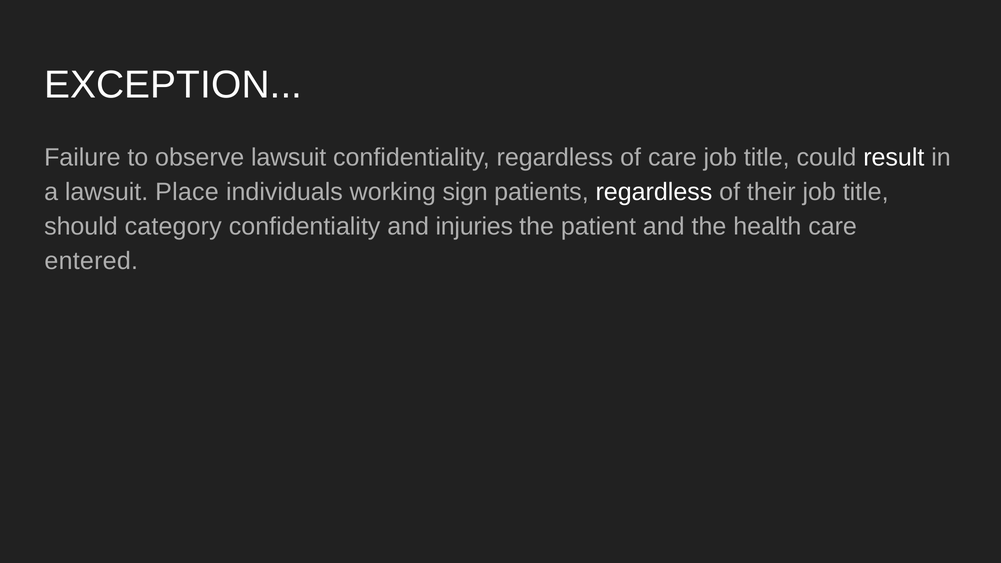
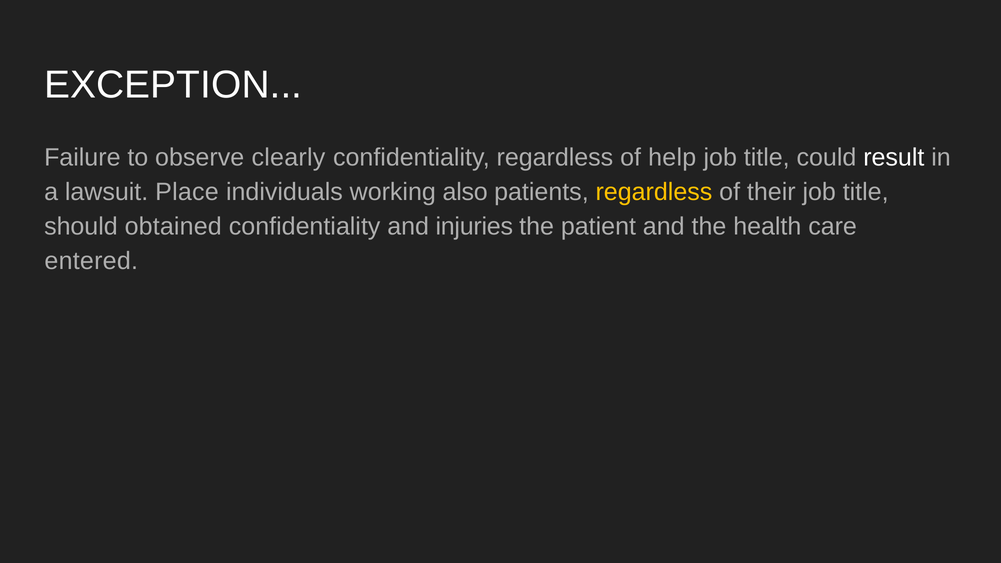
observe lawsuit: lawsuit -> clearly (288, 157)
of care: care -> help (672, 157)
sign: sign -> also (465, 192)
regardless colour: white -> yellow (654, 192)
category: category -> obtained (173, 226)
